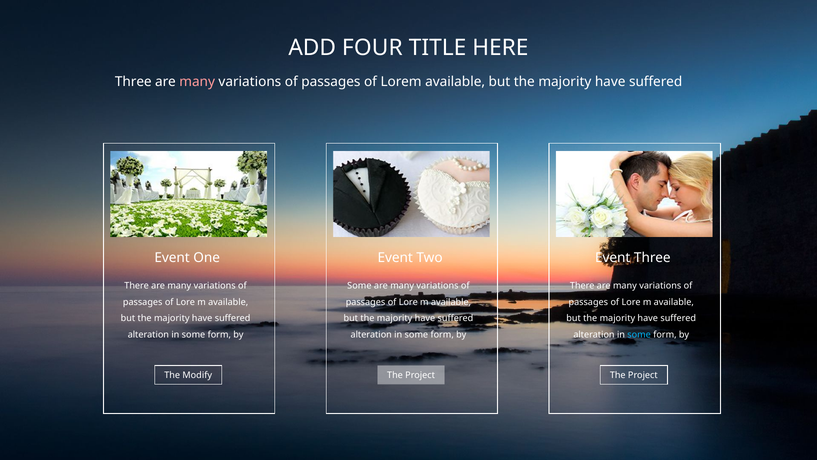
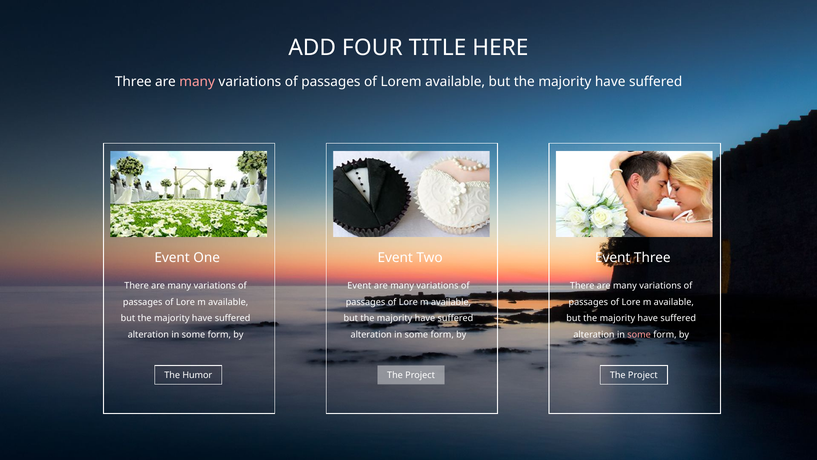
Some: Some -> Event (359, 285)
some colour: light blue -> pink (639, 334)
Modify: Modify -> Humor (197, 375)
